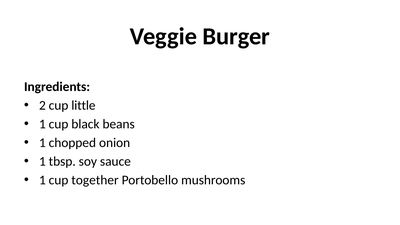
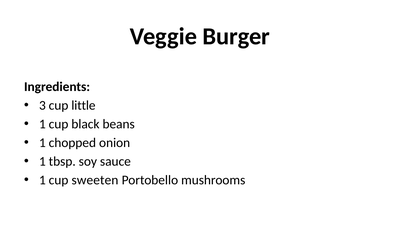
2: 2 -> 3 (42, 105)
together: together -> sweeten (95, 180)
